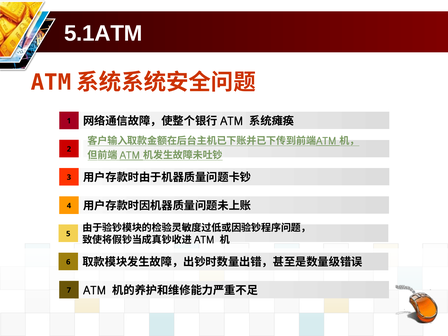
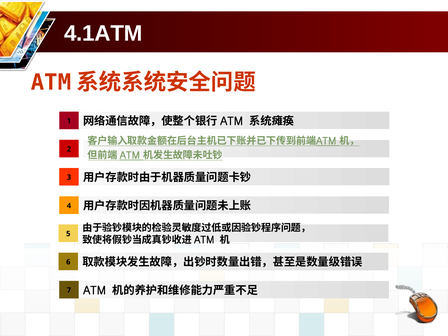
5.1ATM: 5.1ATM -> 4.1ATM (103, 33)
